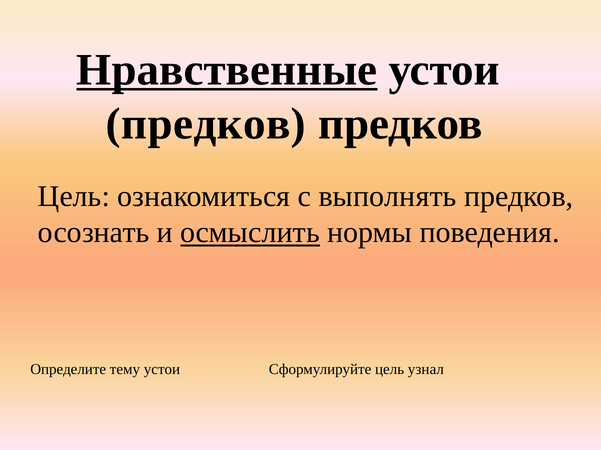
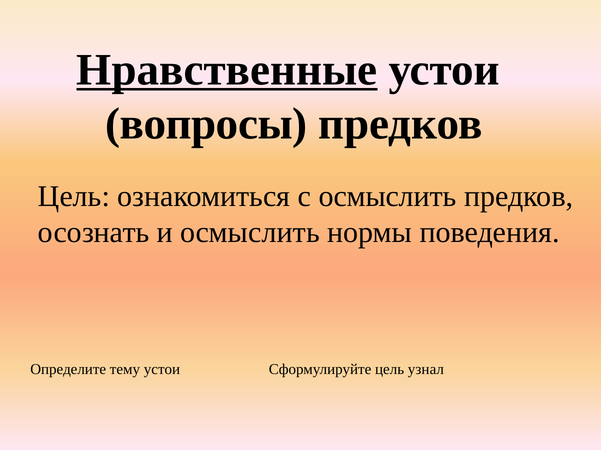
предков: предков -> вопросы (206, 124)
с выполнять: выполнять -> осмыслить (388, 197)
осмыслить underline: present -> none (250, 233)
